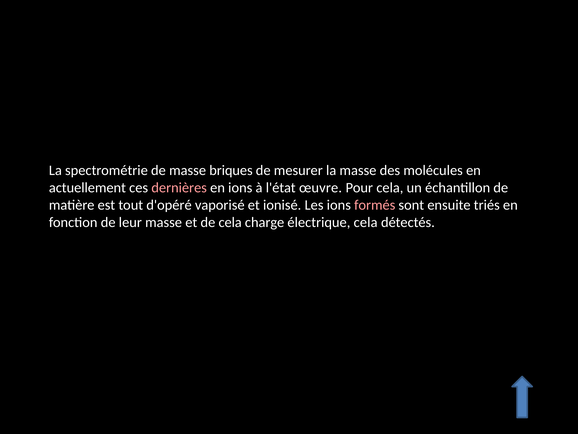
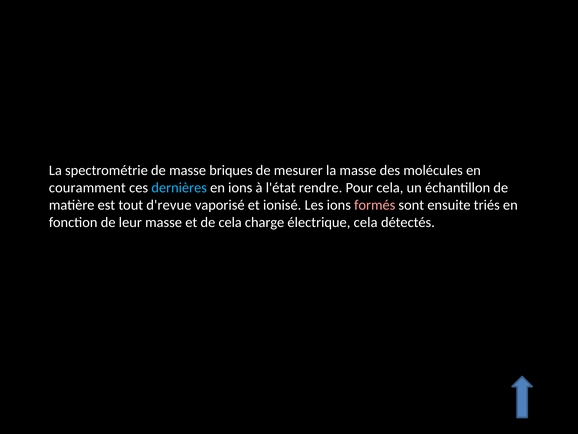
actuellement: actuellement -> couramment (87, 187)
dernières colour: pink -> light blue (179, 187)
œuvre: œuvre -> rendre (321, 187)
d'opéré: d'opéré -> d'revue (169, 205)
